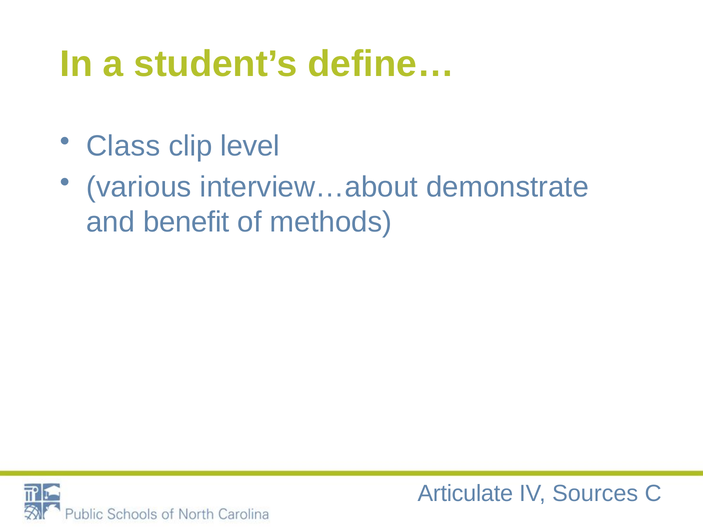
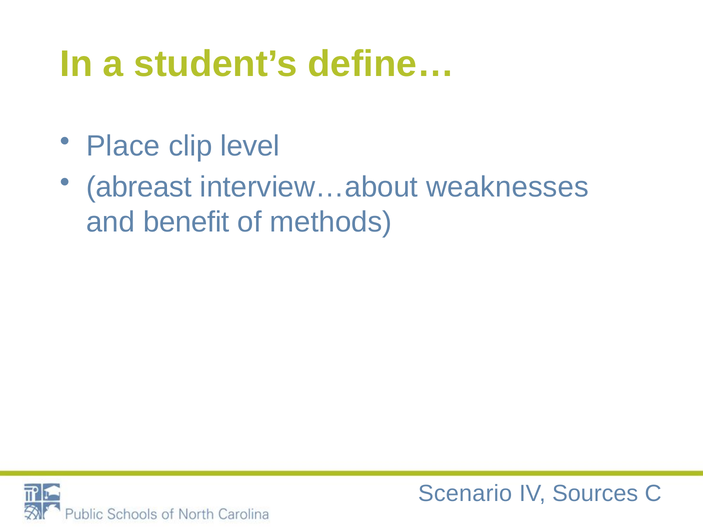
Class: Class -> Place (123, 146)
various: various -> abreast (139, 187)
demonstrate: demonstrate -> weaknesses (507, 187)
Articulate: Articulate -> Scenario (465, 494)
